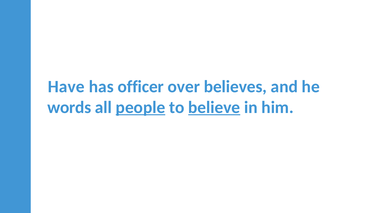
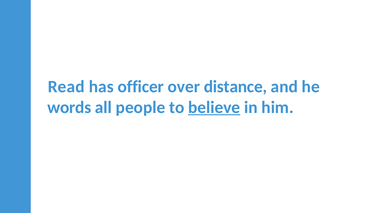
Have: Have -> Read (66, 86)
believes: believes -> distance (235, 86)
people underline: present -> none (141, 107)
